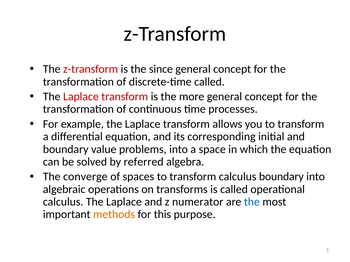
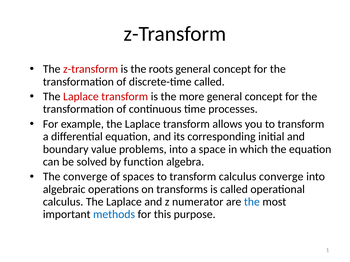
since: since -> roots (161, 69)
referred: referred -> function (144, 162)
calculus boundary: boundary -> converge (281, 177)
methods colour: orange -> blue (114, 215)
